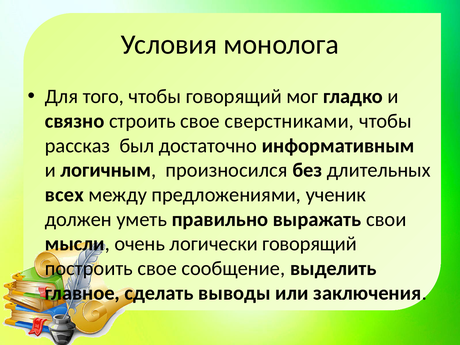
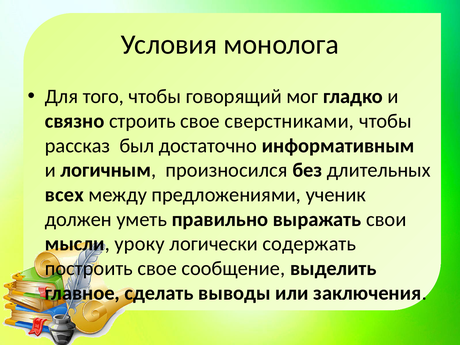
очень: очень -> уроку (140, 244)
логически говорящий: говорящий -> содержать (309, 244)
